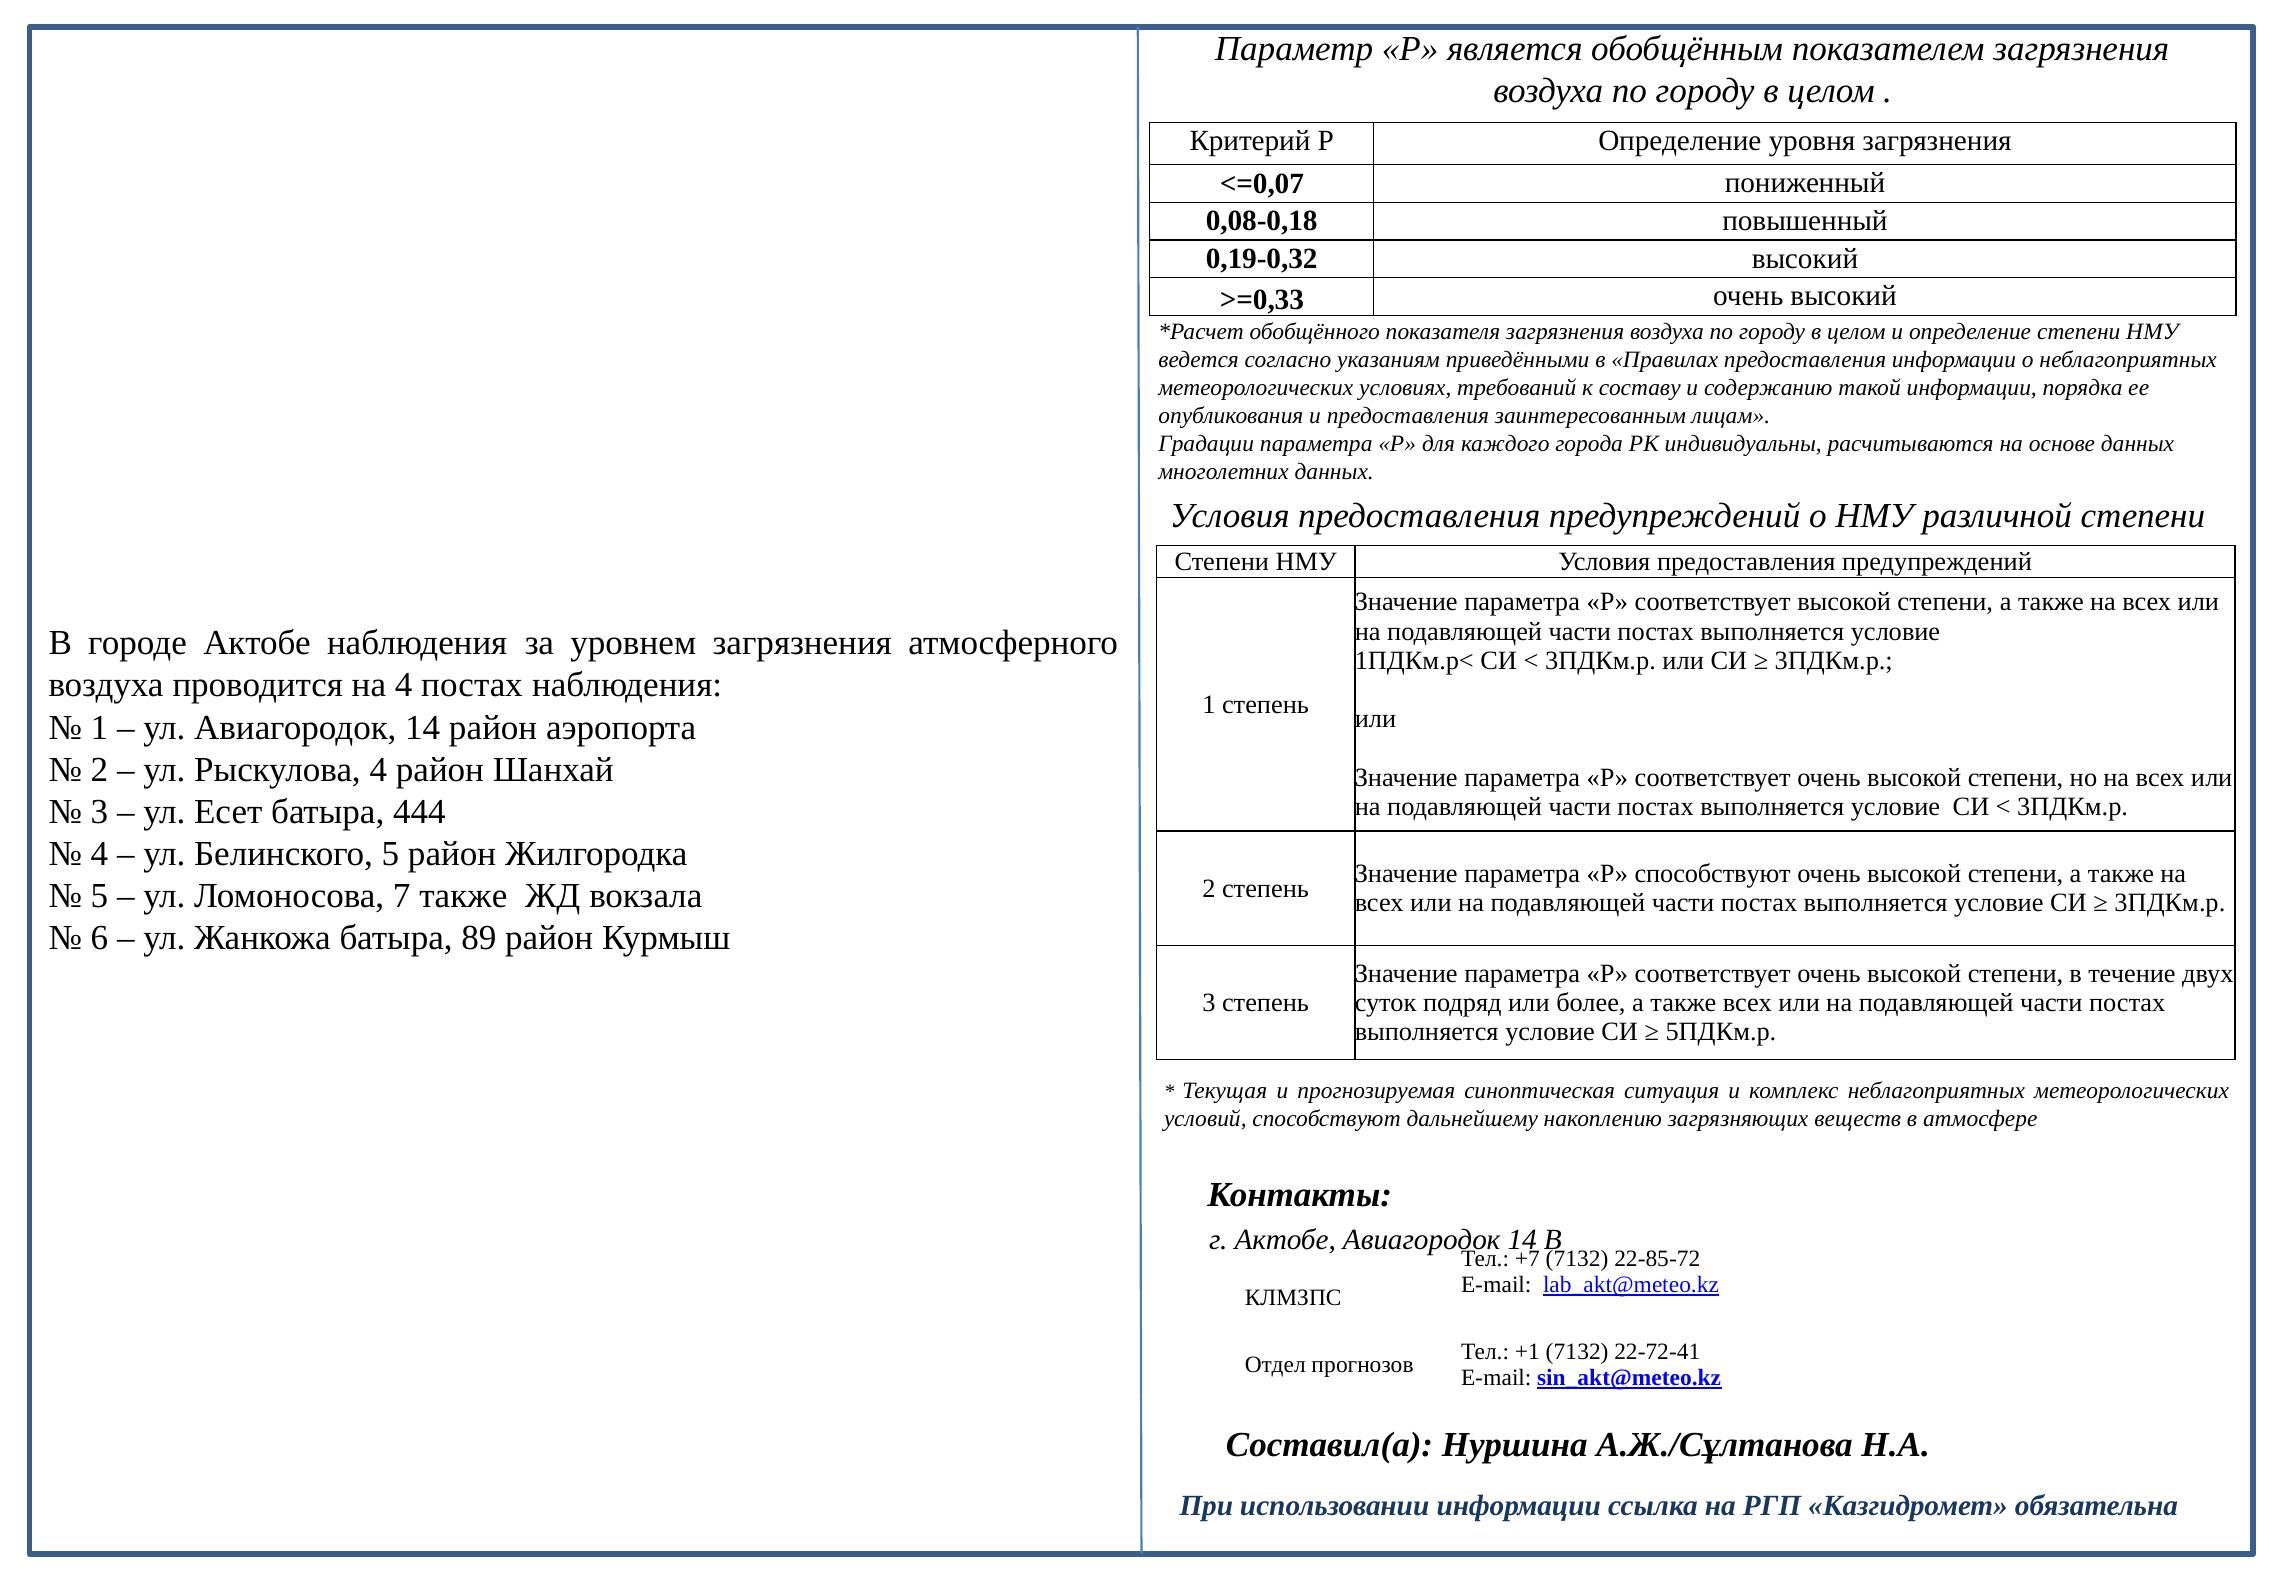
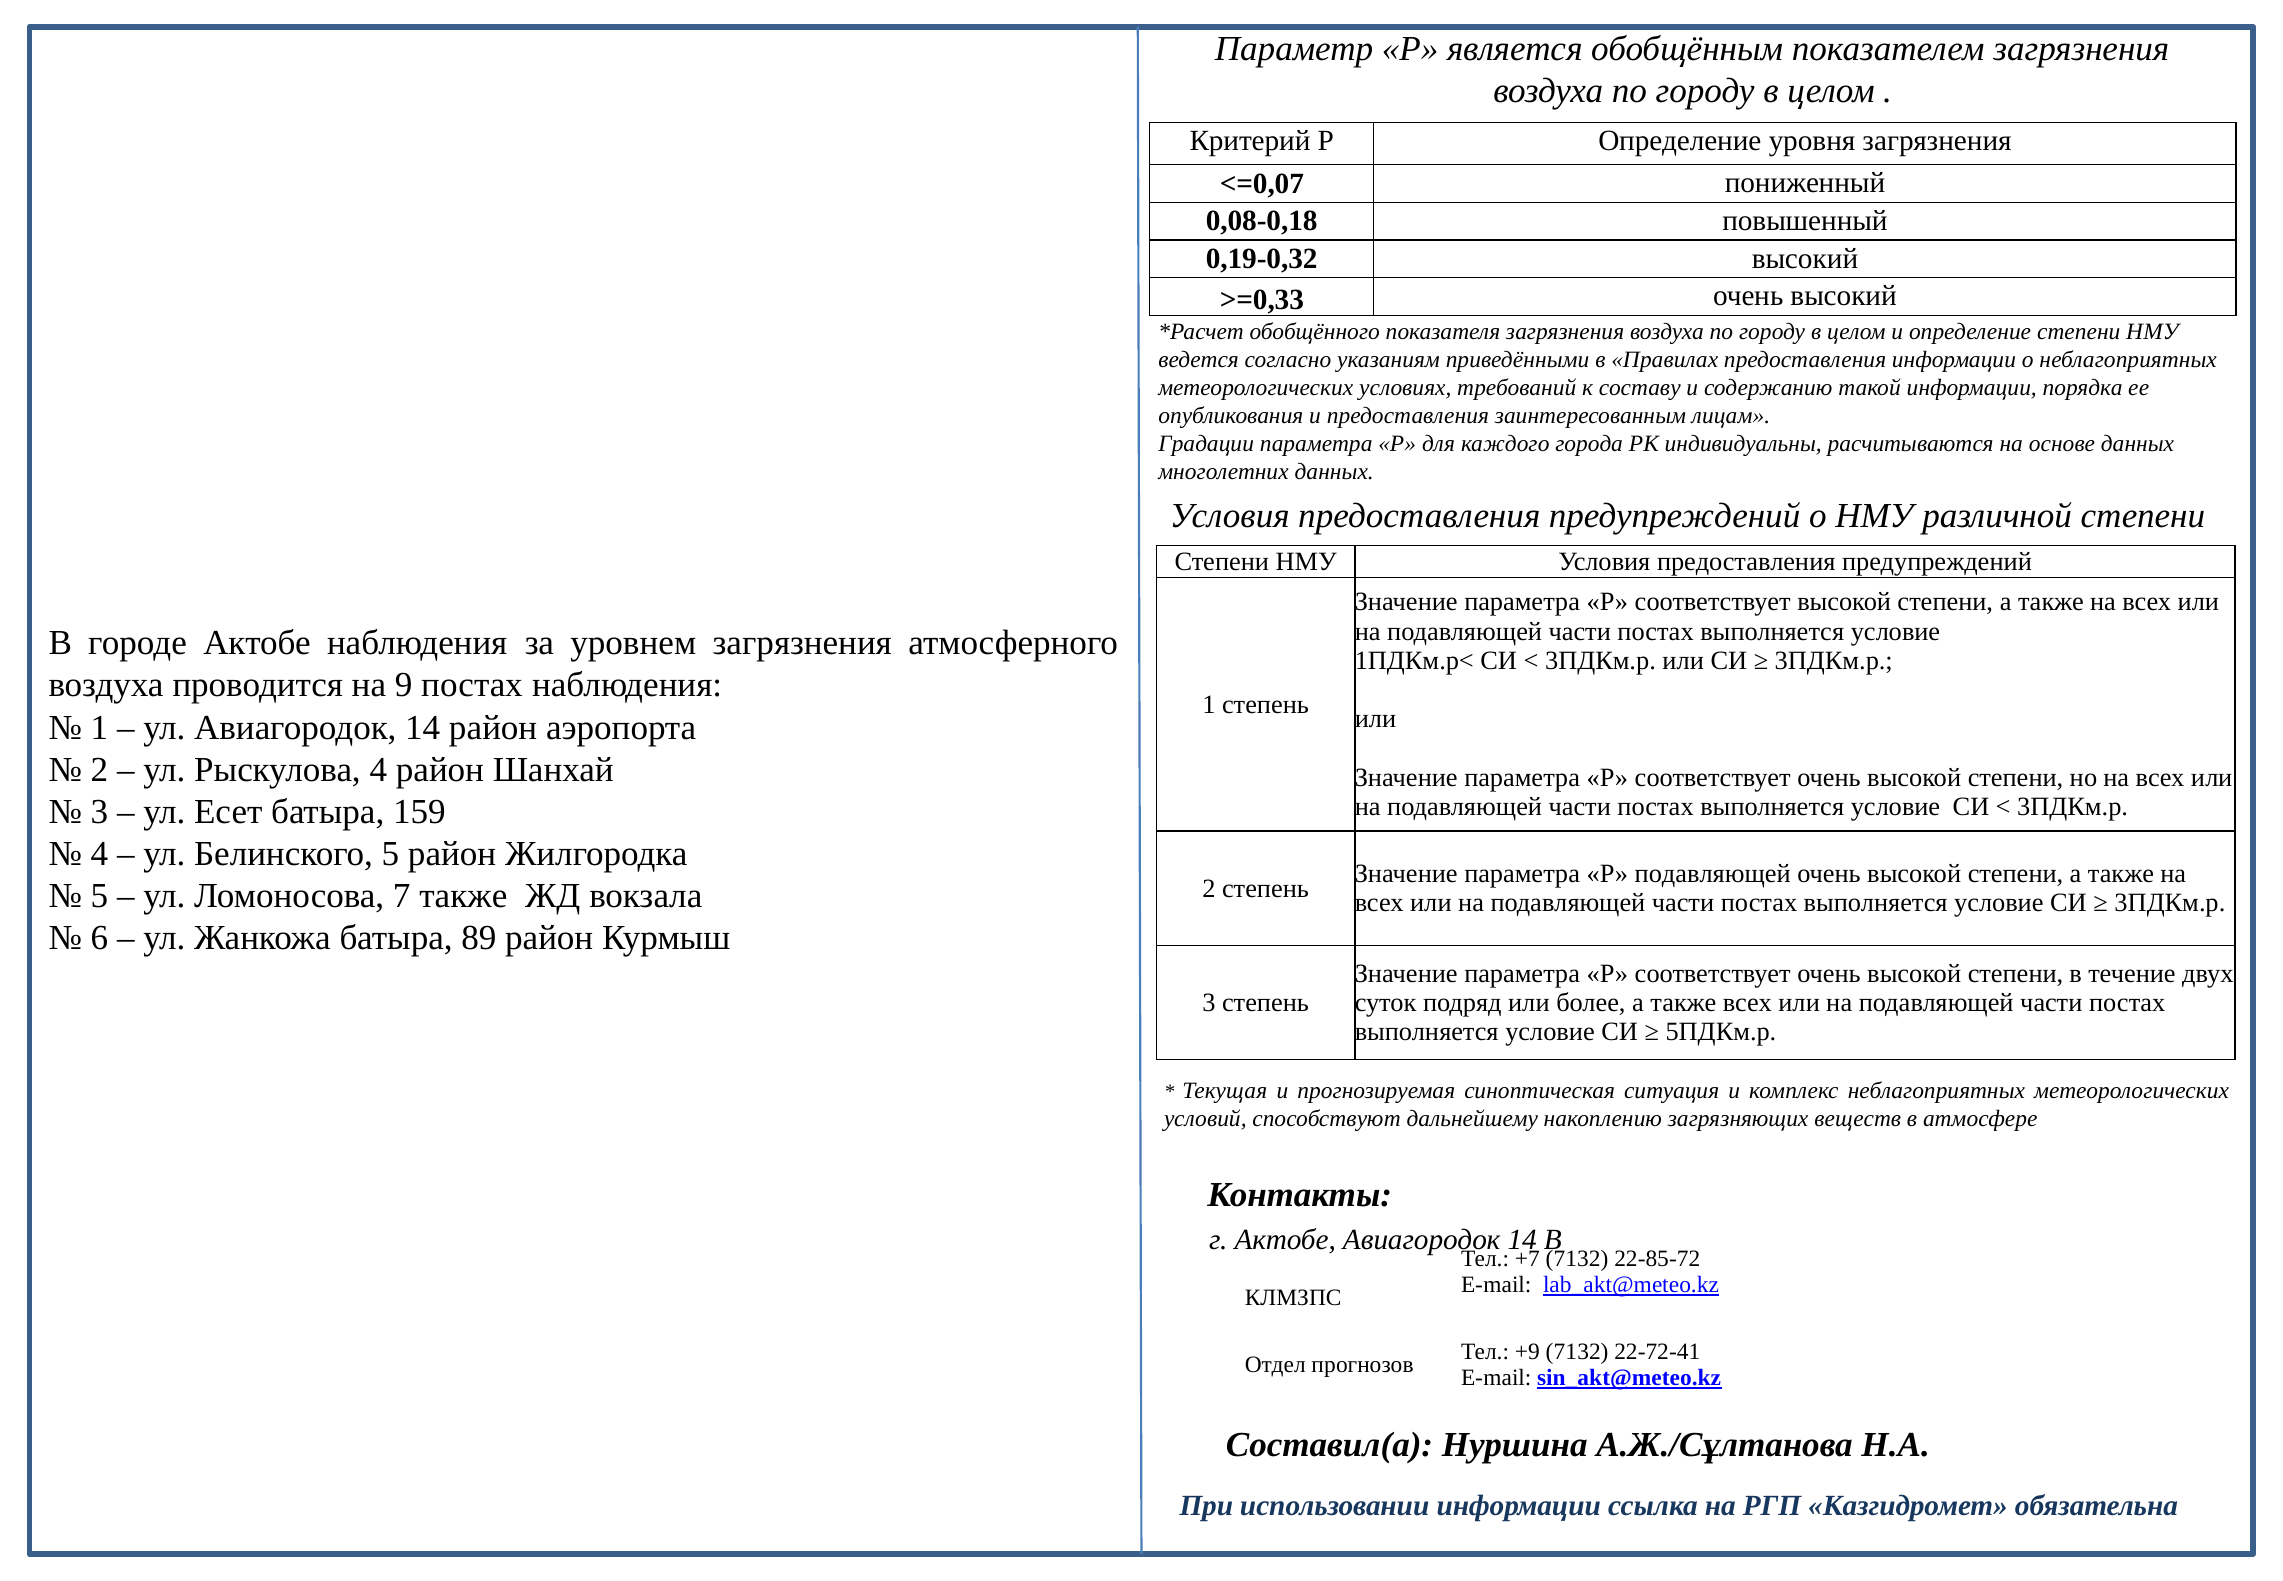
на 4: 4 -> 9 (404, 685)
444: 444 -> 159 (419, 812)
Р способствуют: способствуют -> подавляющей (1713, 873)
+1: +1 -> +9 (1527, 1351)
